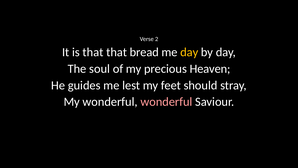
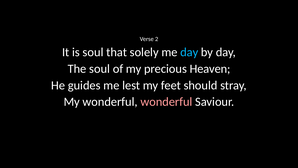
is that: that -> soul (93, 52)
bread: bread -> solely (144, 52)
day colour: yellow -> light blue (189, 52)
